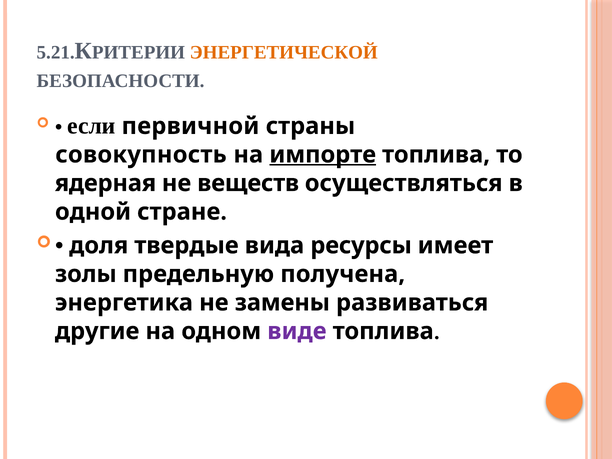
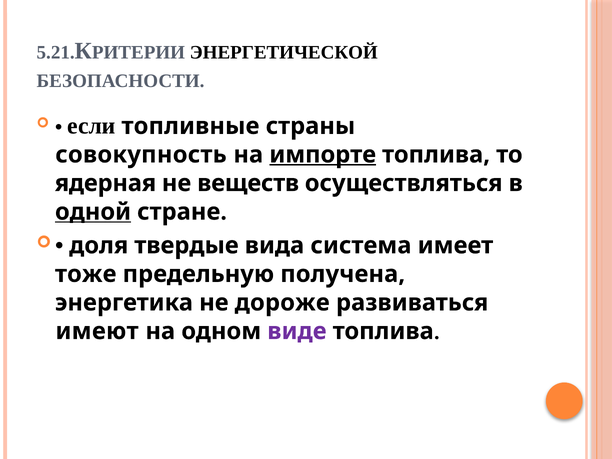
ЭНЕРГЕТИЧЕСКОЙ colour: orange -> black (284, 52)
первичной: первичной -> топливные (190, 126)
одной underline: none -> present (93, 212)
ресурсы: ресурсы -> система (361, 245)
золы: золы -> тоже (86, 274)
замены: замены -> дороже (282, 303)
другие: другие -> имеют (97, 331)
